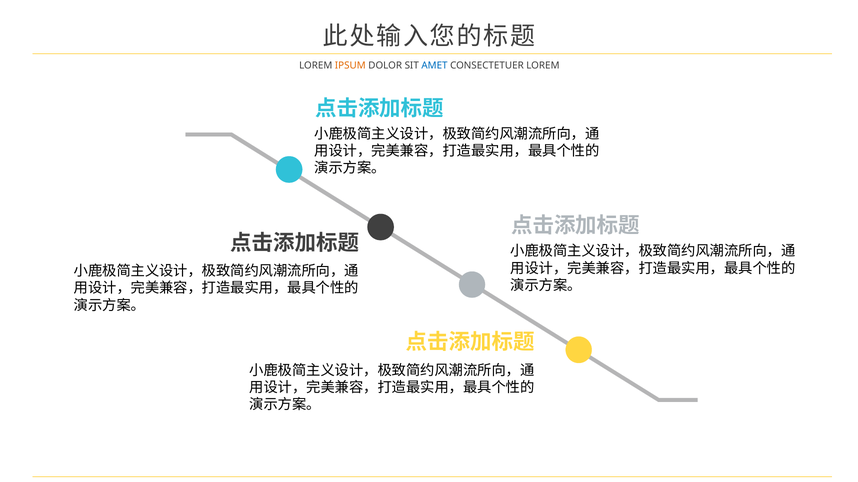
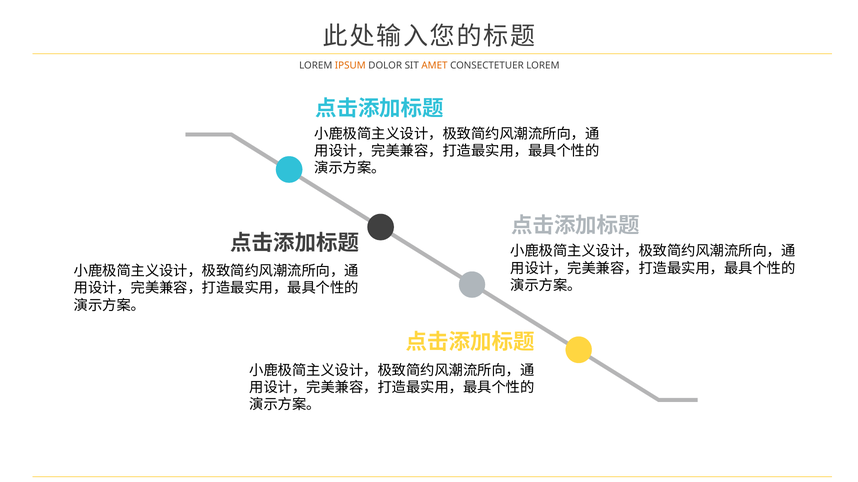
AMET colour: blue -> orange (435, 66)
